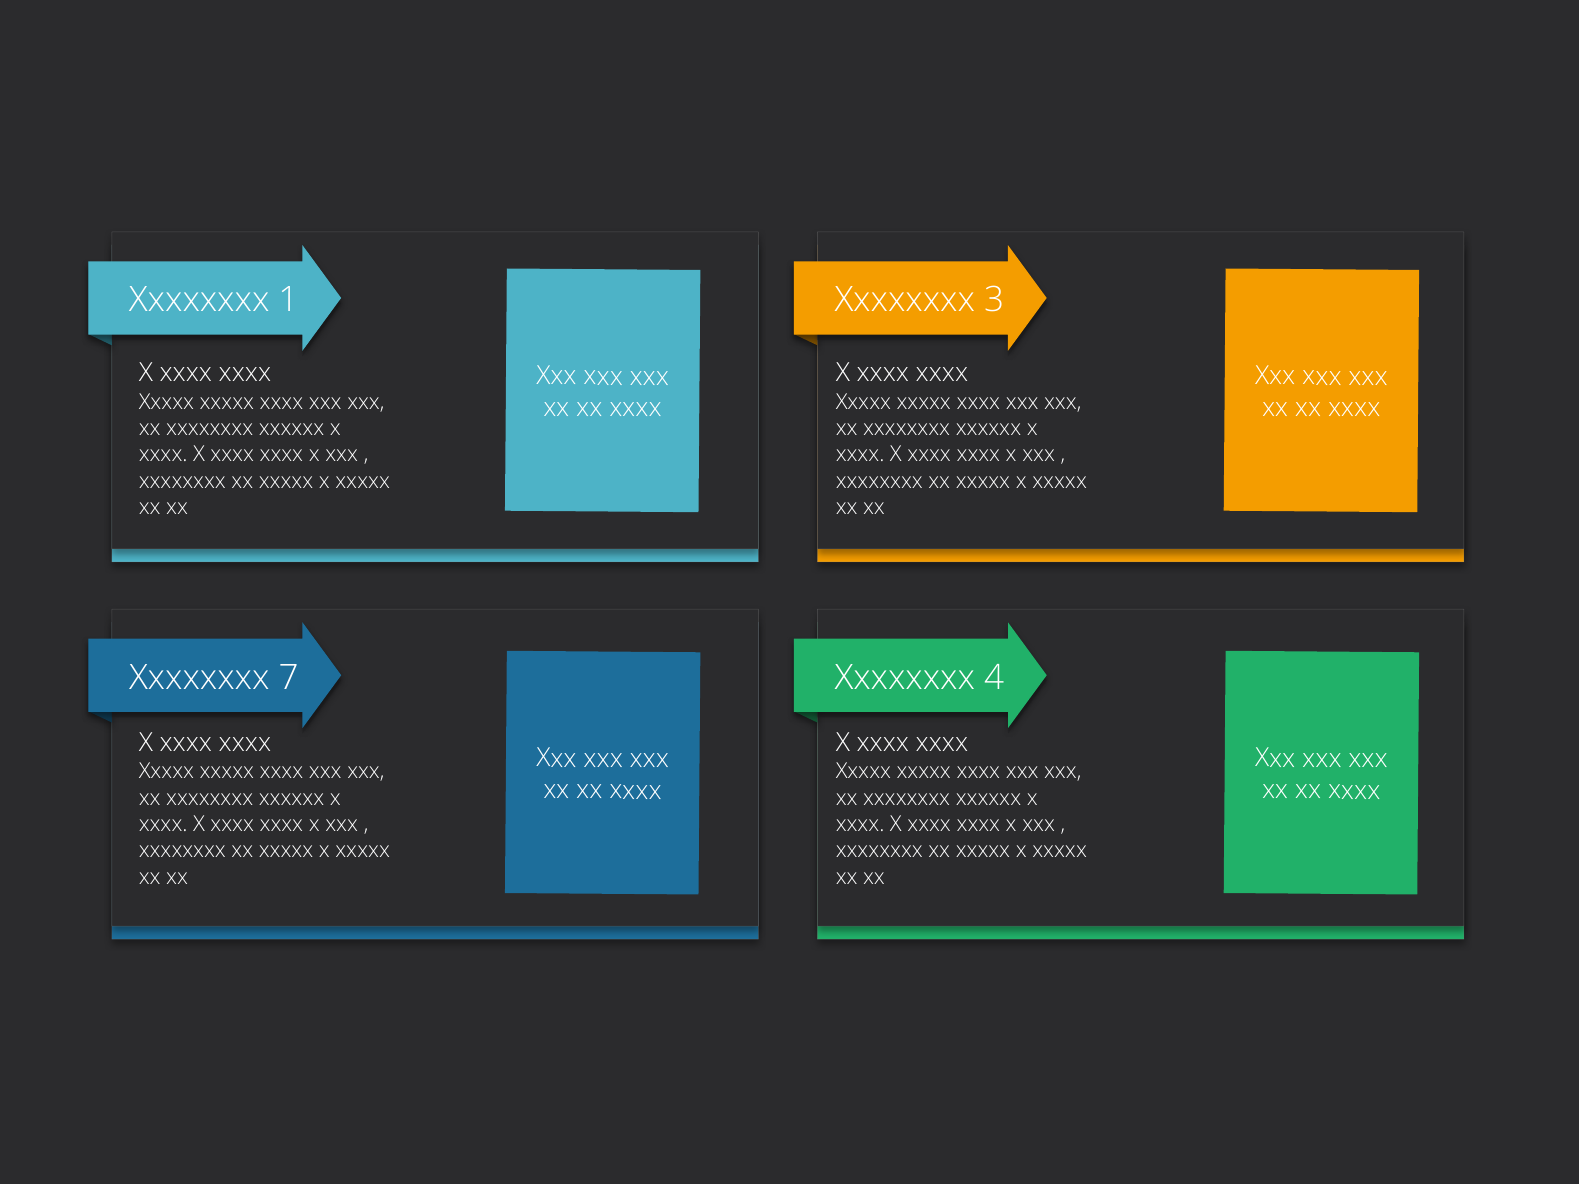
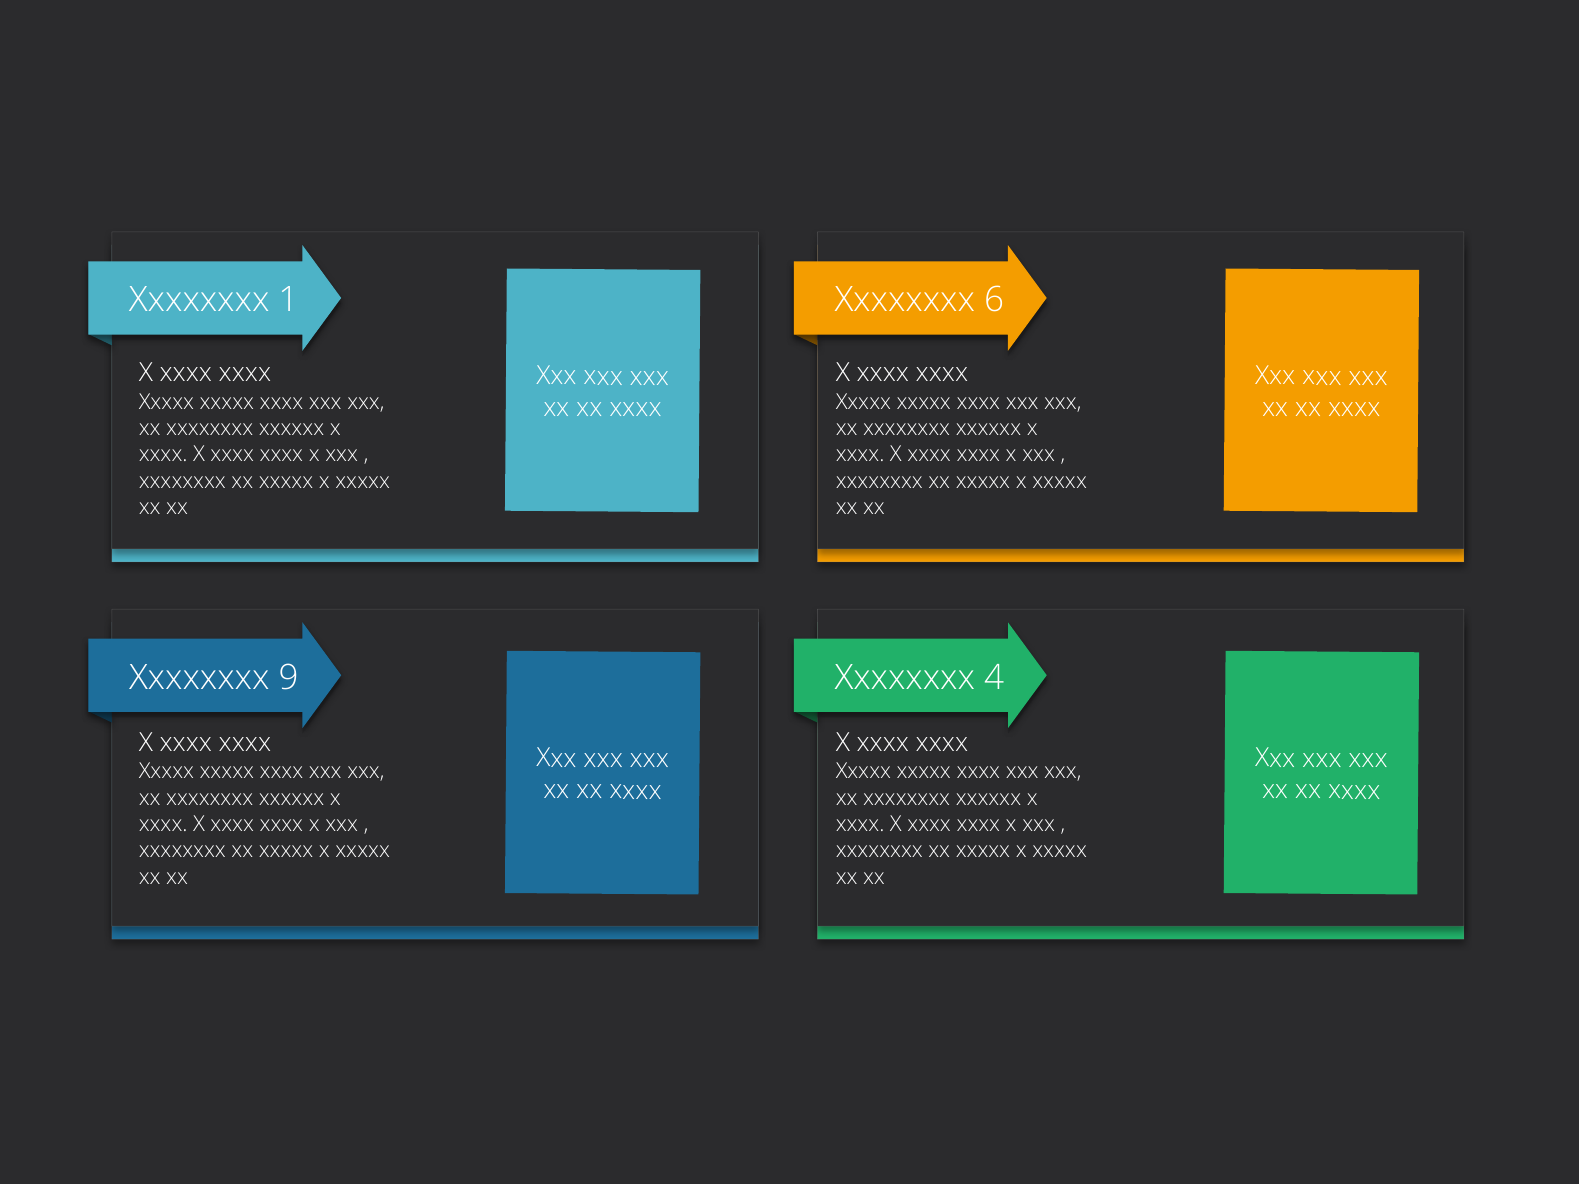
3: 3 -> 6 (994, 300)
7: 7 -> 9 (289, 678)
